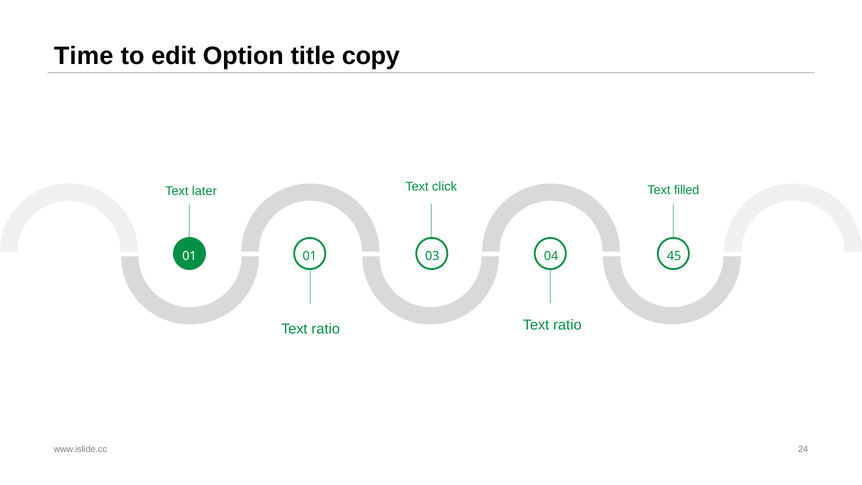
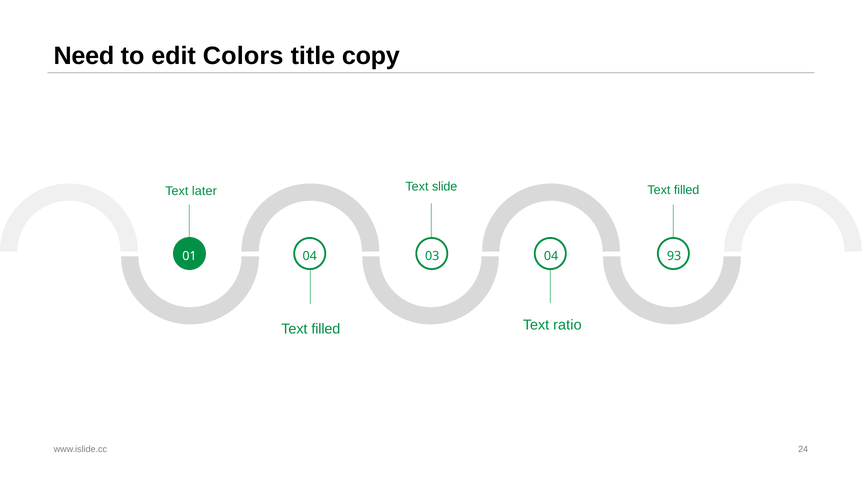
Time: Time -> Need (84, 56)
Option: Option -> Colors (243, 56)
click: click -> slide (445, 186)
01 01: 01 -> 04 (310, 256)
45: 45 -> 93 (674, 256)
ratio: ratio -> filled (326, 329)
